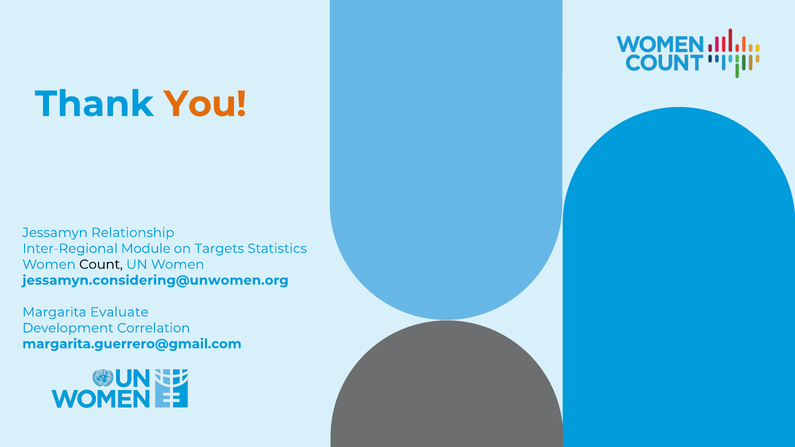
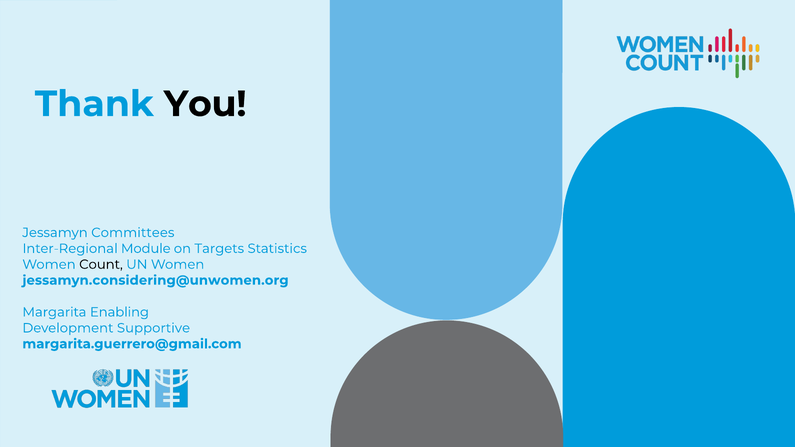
You colour: orange -> black (205, 104)
Relationship: Relationship -> Committees (133, 233)
Evaluate: Evaluate -> Enabling (119, 312)
Correlation: Correlation -> Supportive (153, 328)
